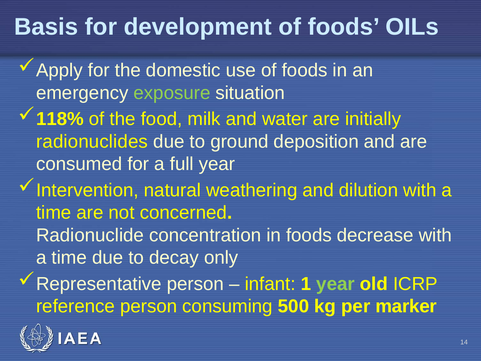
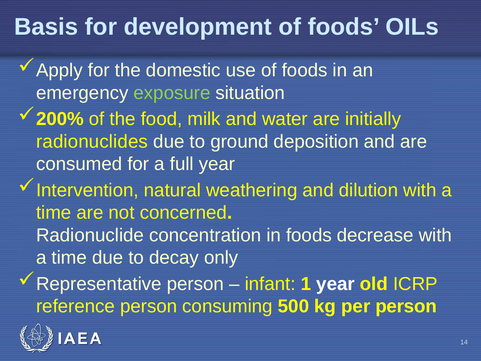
118%: 118% -> 200% (60, 119)
year colour: light green -> white (336, 284)
per marker: marker -> person (406, 306)
